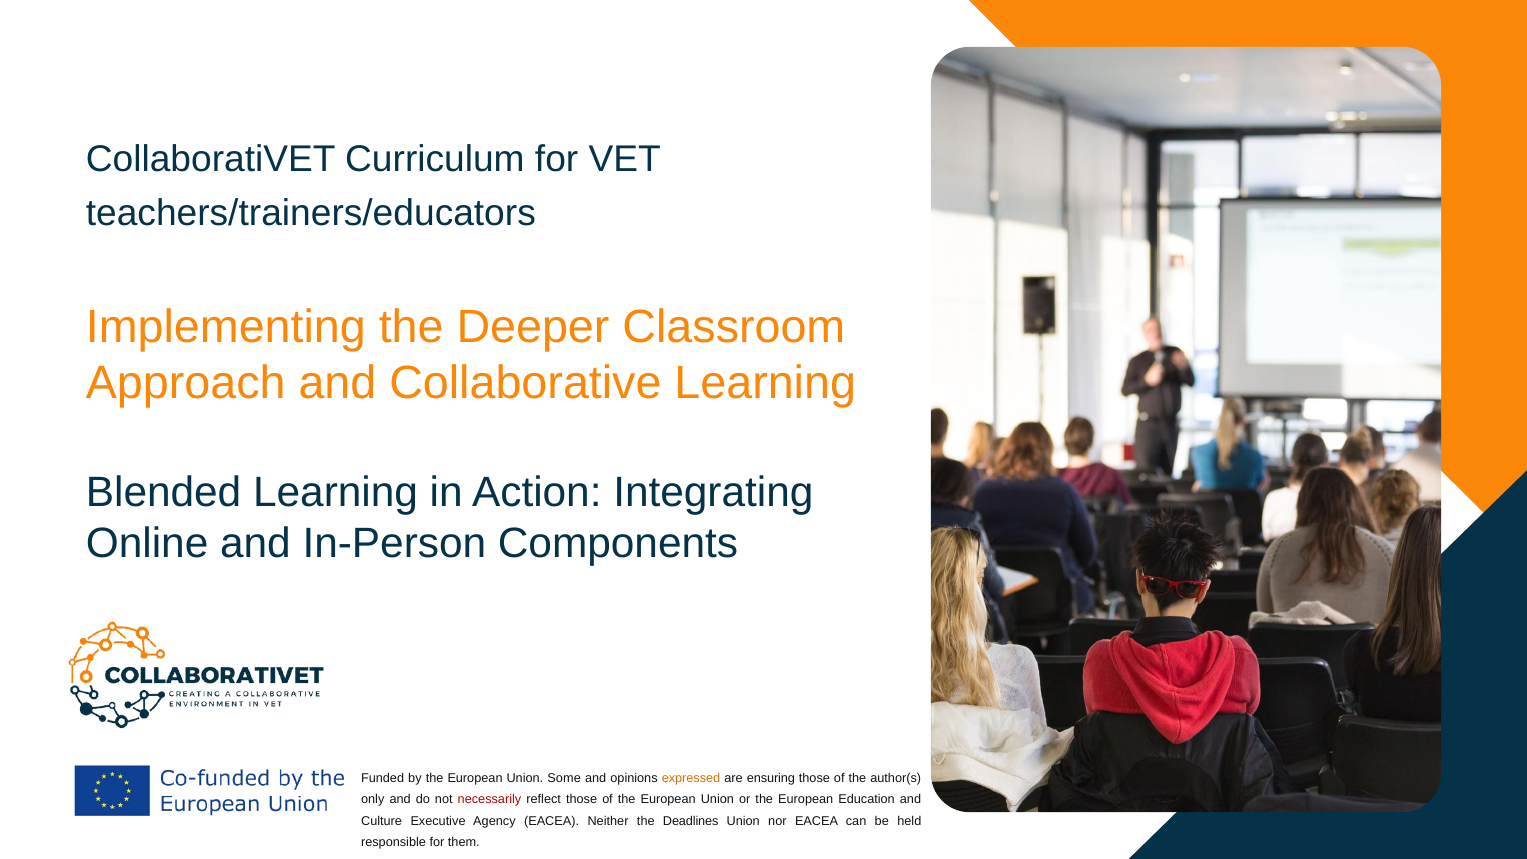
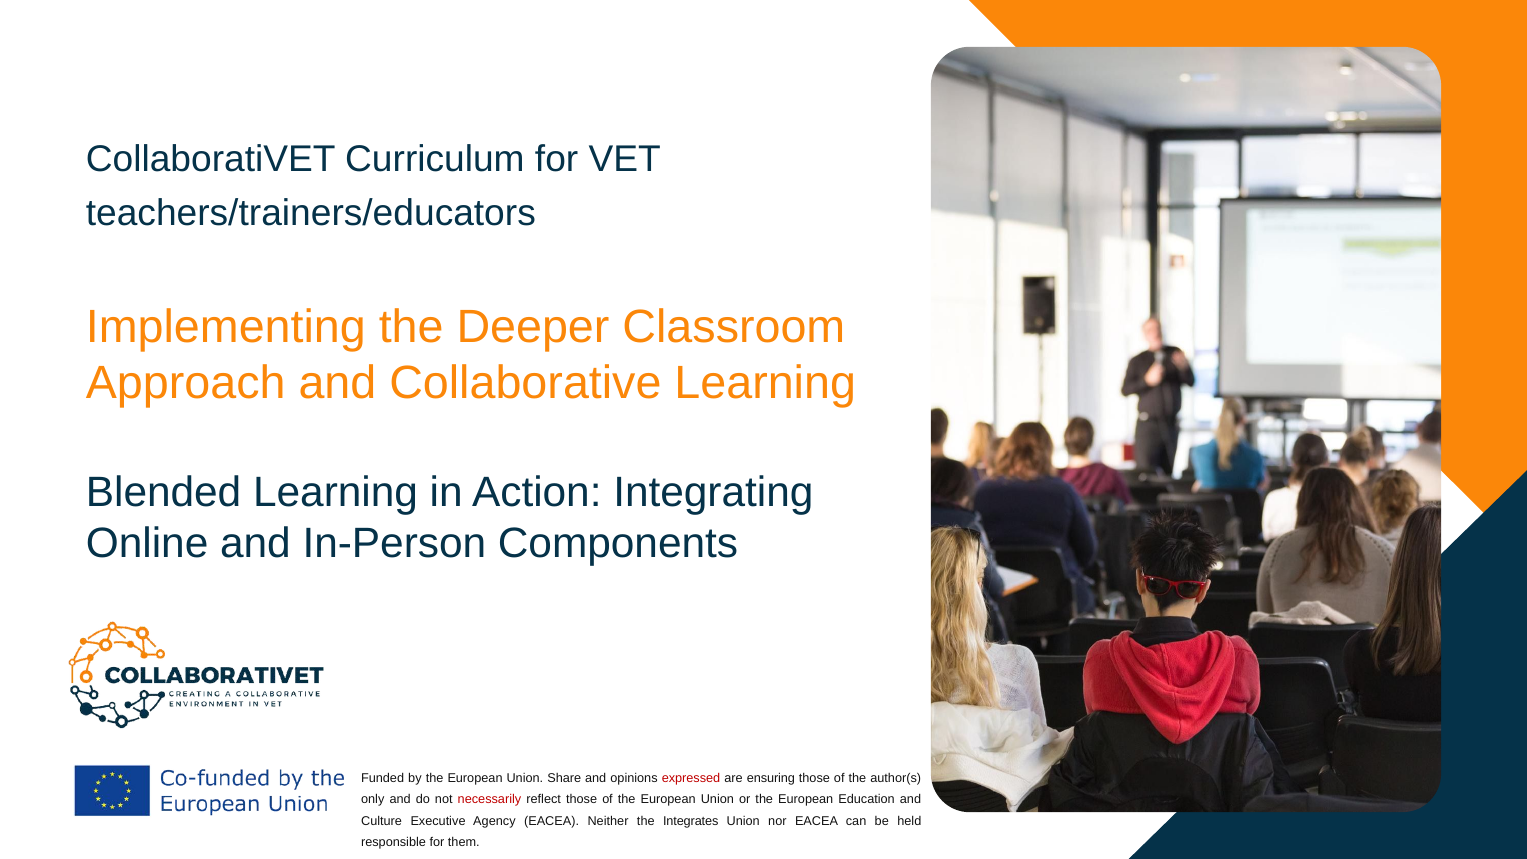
Some: Some -> Share (564, 778)
expressed colour: orange -> red (691, 778)
Deadlines: Deadlines -> Integrates (691, 821)
